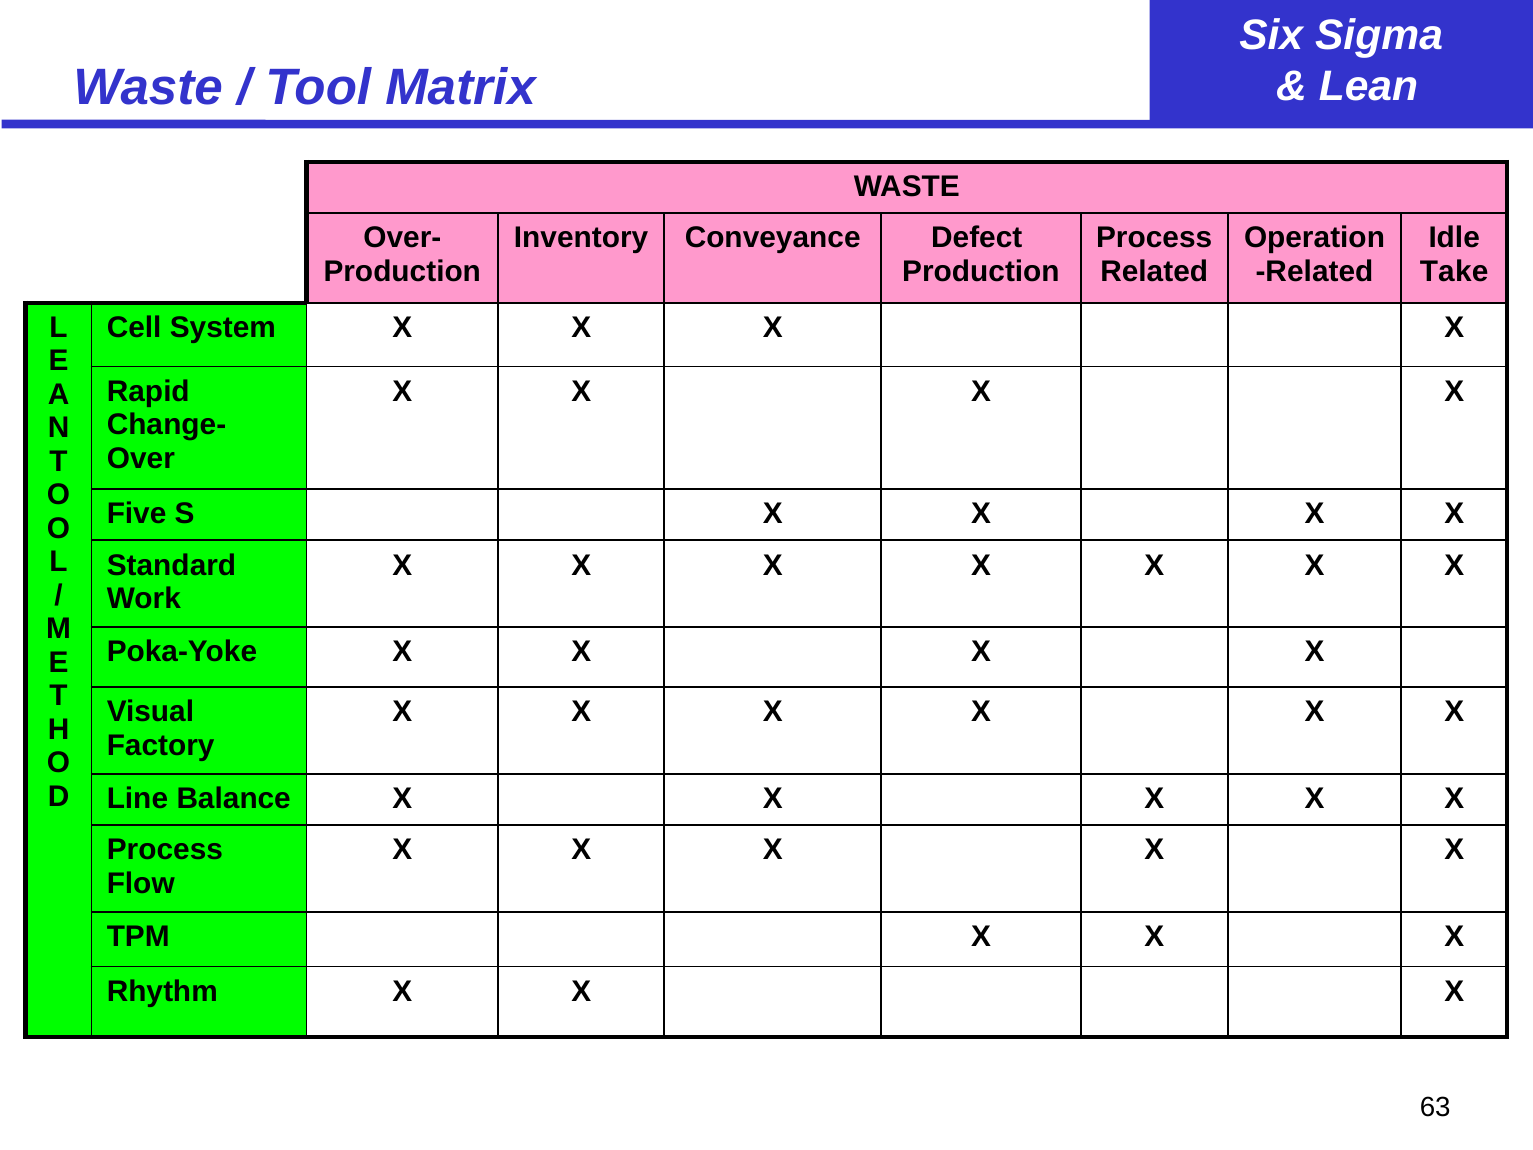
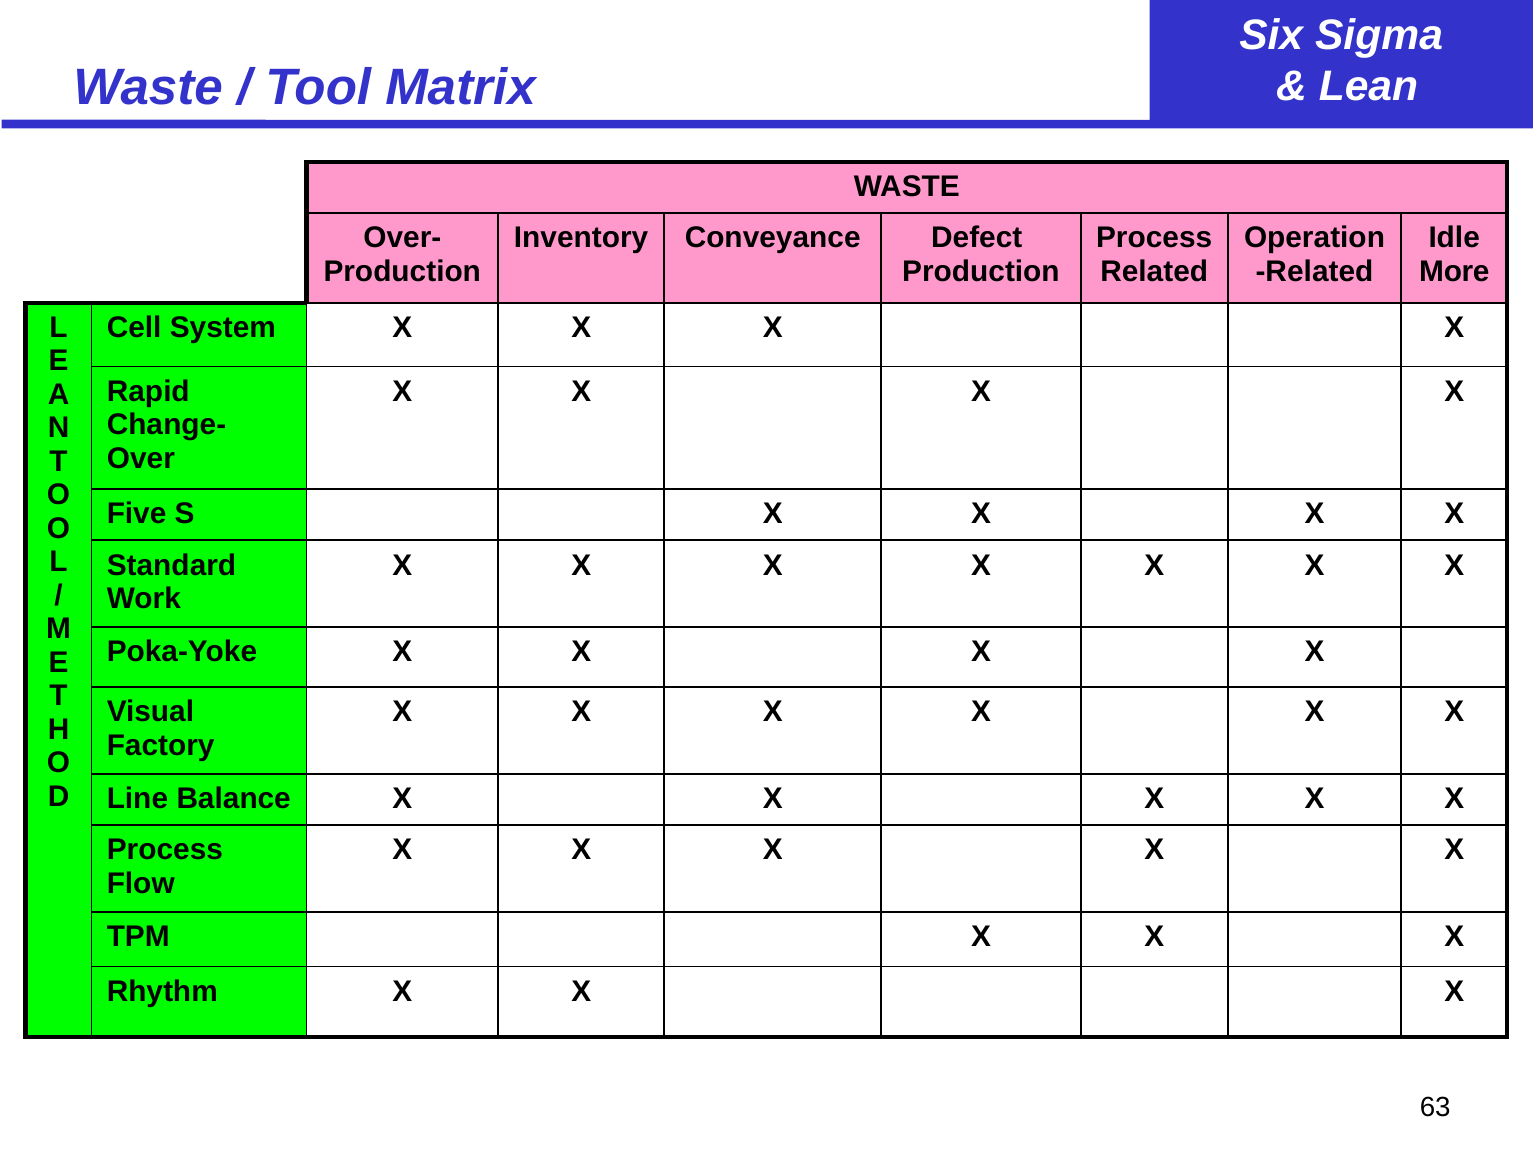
Take: Take -> More (1454, 271)
